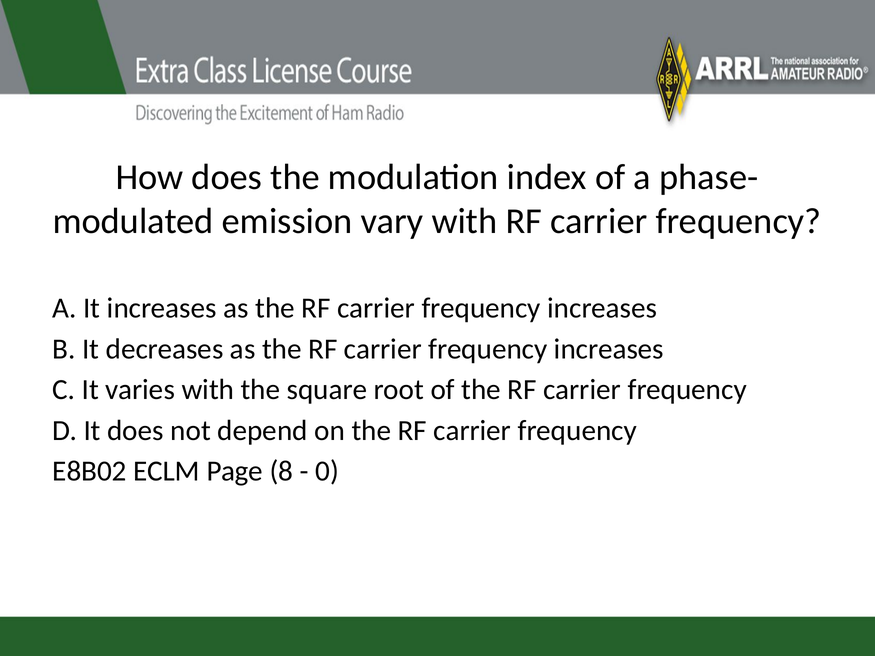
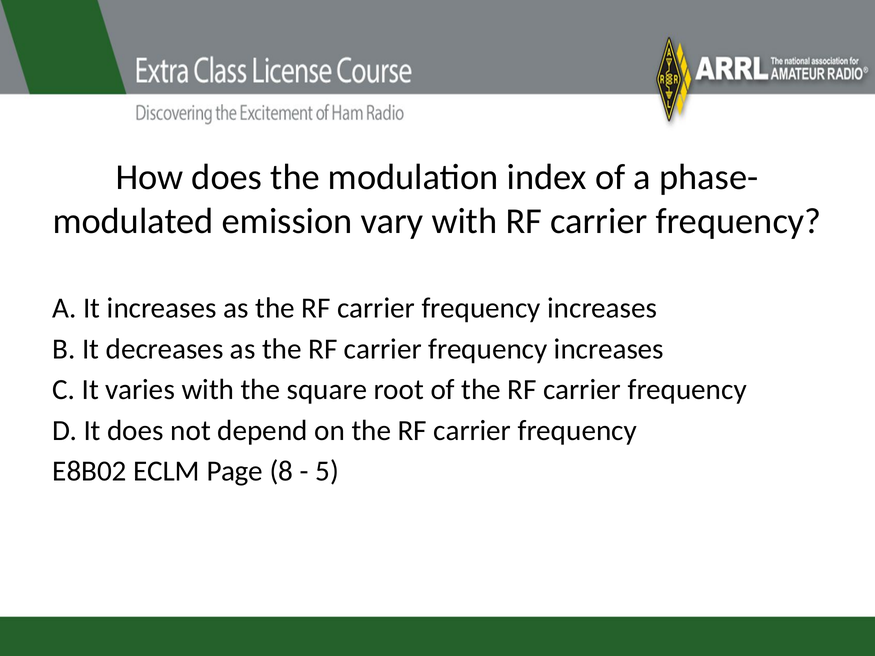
0: 0 -> 5 (327, 472)
